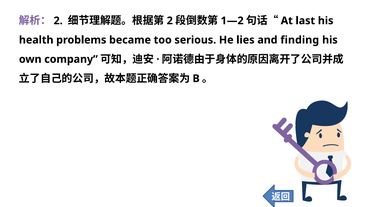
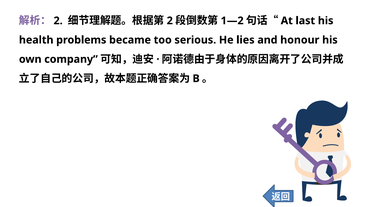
finding: finding -> honour (300, 40)
